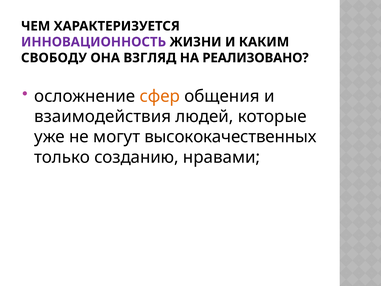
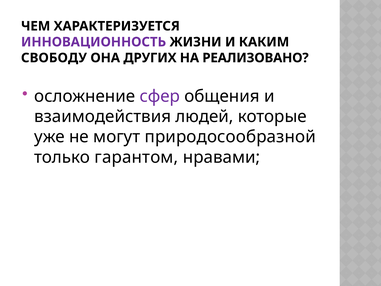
ВЗГЛЯД: ВЗГЛЯД -> ДРУГИХ (150, 58)
сфер colour: orange -> purple (160, 96)
высококачественных: высококачественных -> природосообразной (230, 137)
созданию: созданию -> гарантом (136, 157)
